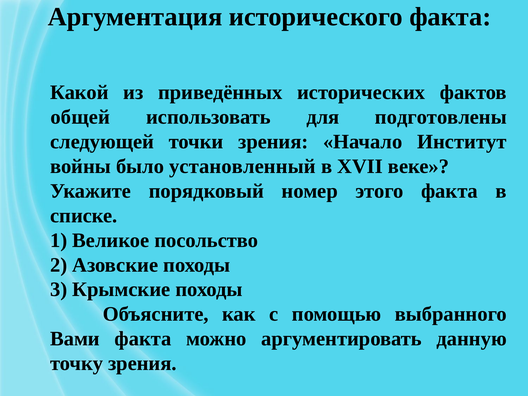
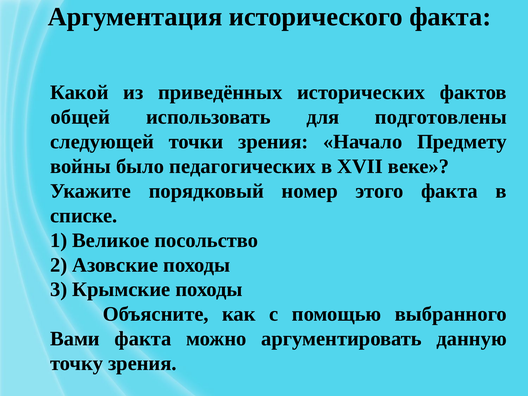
Институт: Институт -> Предмету (462, 142)
установленный: установленный -> педагогических (243, 166)
